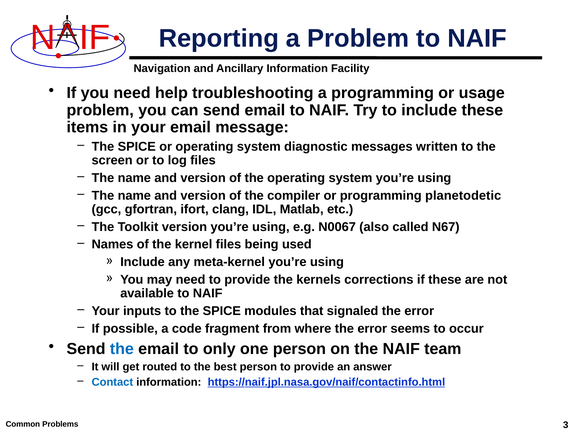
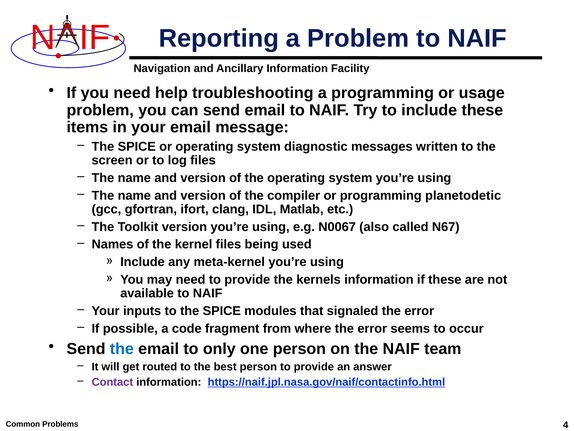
kernels corrections: corrections -> information (379, 279)
Contact colour: blue -> purple (112, 382)
3: 3 -> 4 (566, 425)
